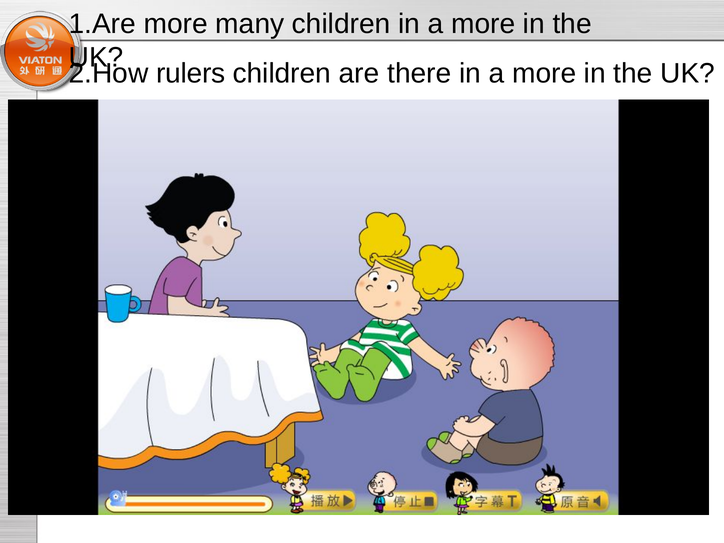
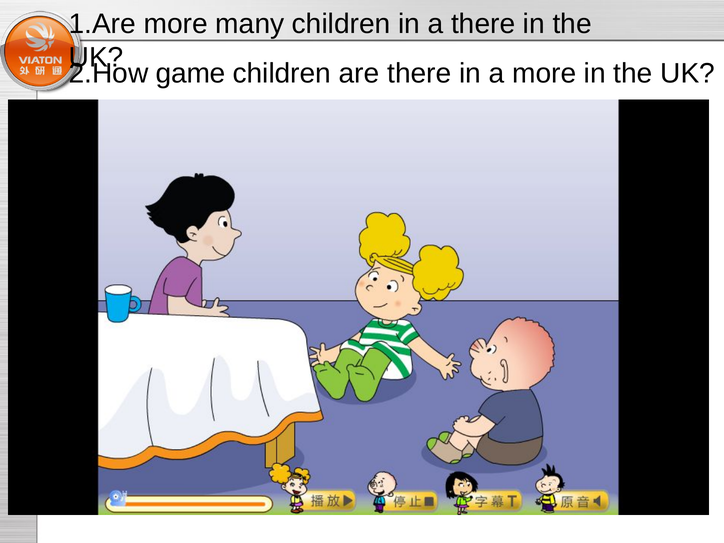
children in a more: more -> there (483, 24)
rulers: rulers -> game (191, 73)
